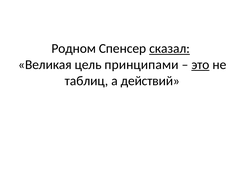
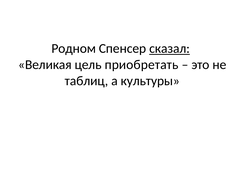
принципами: принципами -> приобретать (142, 65)
это underline: present -> none (200, 65)
действий: действий -> культуры (150, 81)
